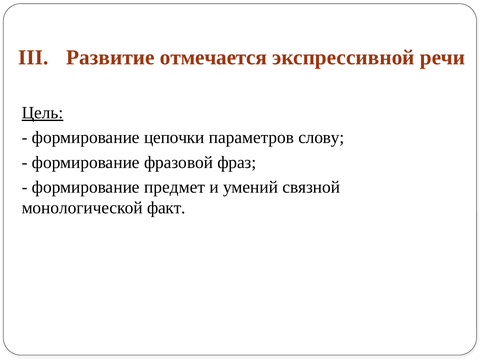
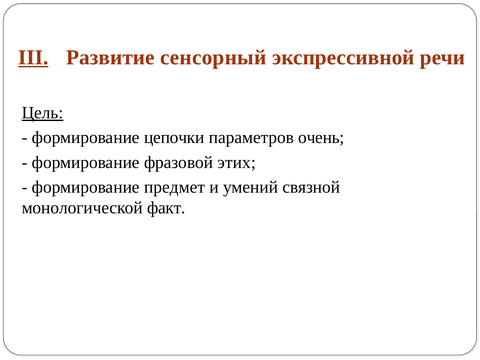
III underline: none -> present (33, 58)
отмечается: отмечается -> сенсорный (213, 58)
слову: слову -> очень (321, 138)
фраз: фраз -> этих (237, 162)
